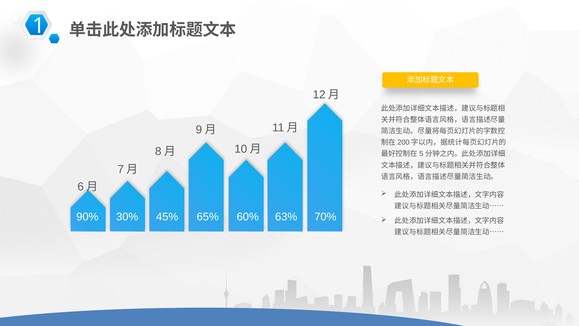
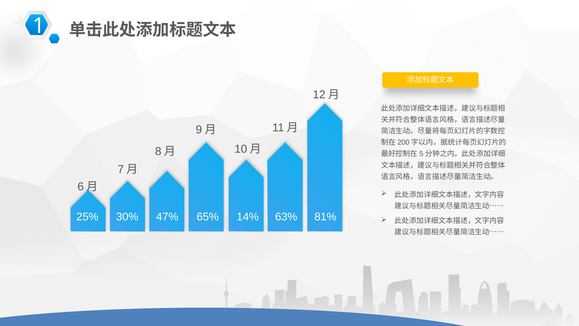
90%: 90% -> 25% (87, 217)
45%: 45% -> 47% (167, 217)
60%: 60% -> 14% (248, 217)
70%: 70% -> 81% (325, 217)
